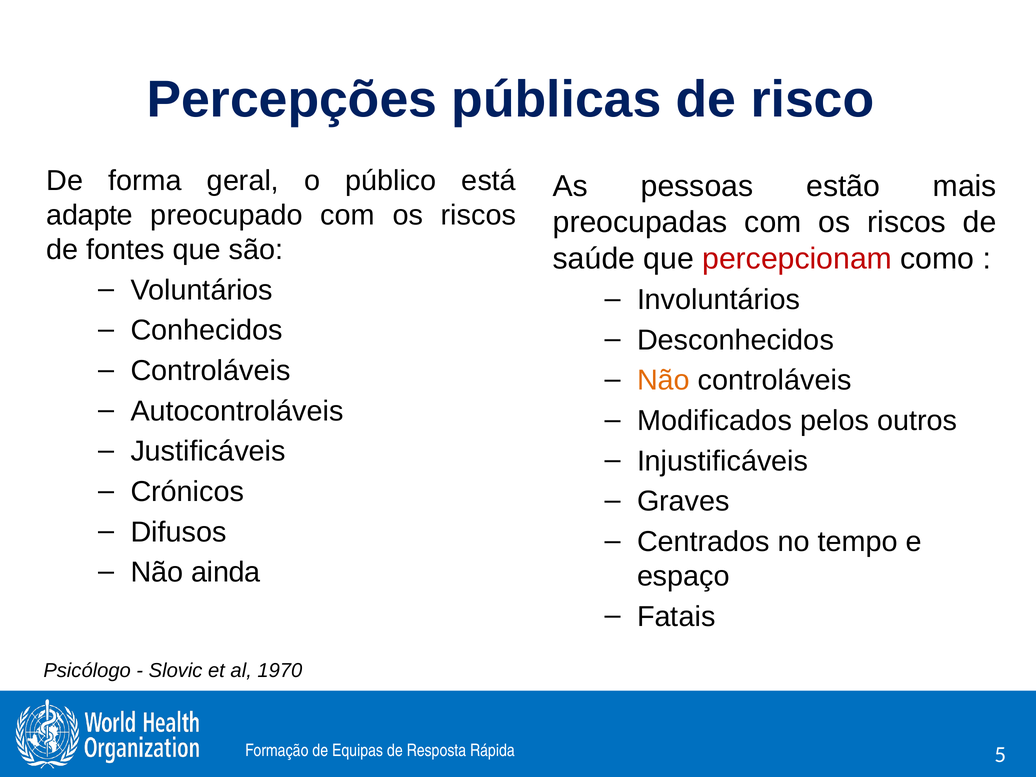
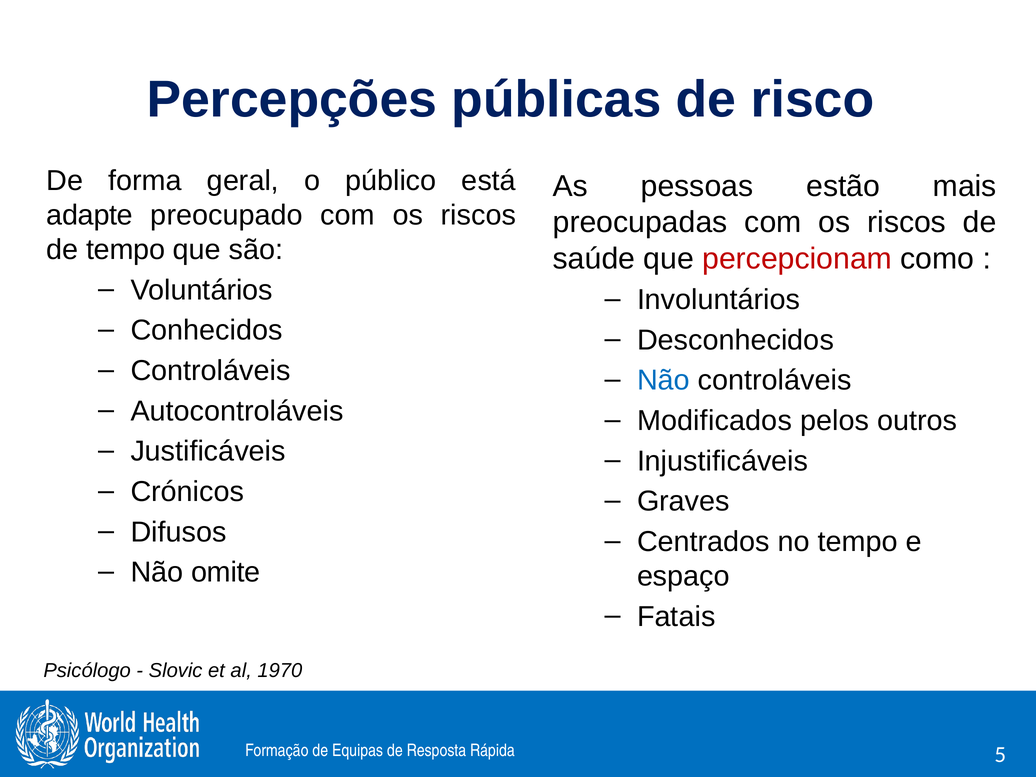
de fontes: fontes -> tempo (126, 250)
Não colour: orange -> blue (663, 380)
ainda: ainda -> omite (226, 572)
